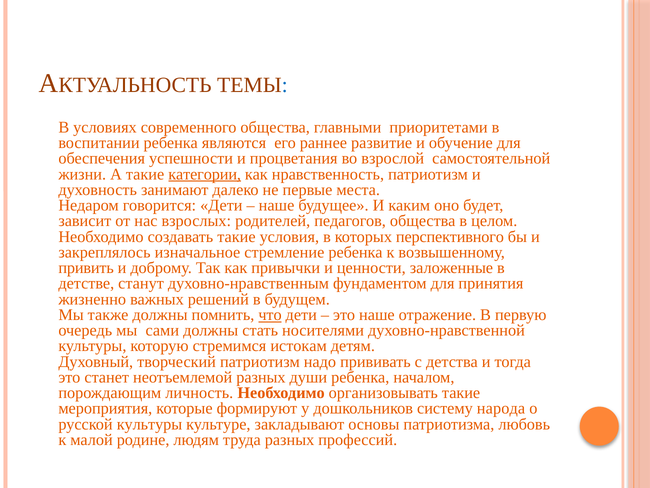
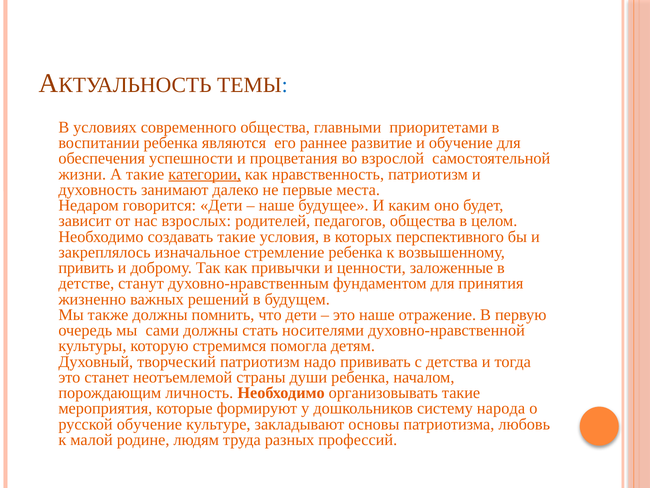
что underline: present -> none (270, 315)
истокам: истокам -> помогла (299, 346)
неотъемлемой разных: разных -> страны (261, 377)
русской культуры: культуры -> обучение (149, 424)
